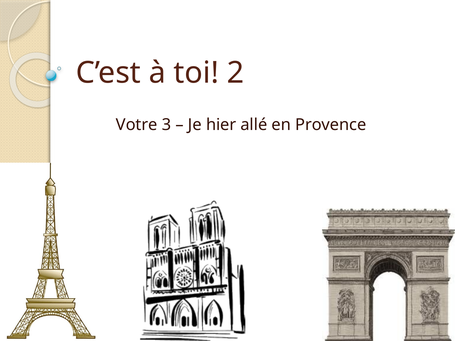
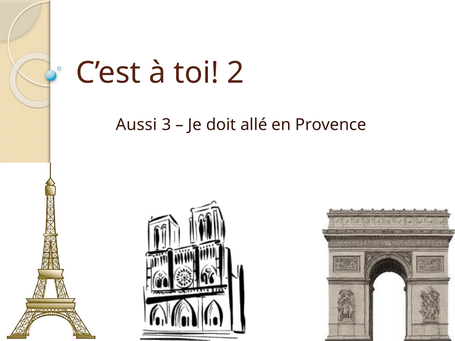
Votre: Votre -> Aussi (137, 125)
hier: hier -> doit (221, 125)
